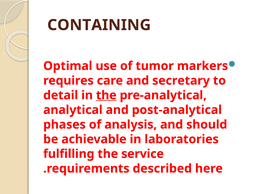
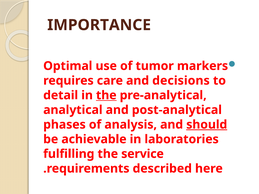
CONTAINING: CONTAINING -> IMPORTANCE (99, 25)
secretary: secretary -> decisions (181, 81)
should underline: none -> present (207, 125)
